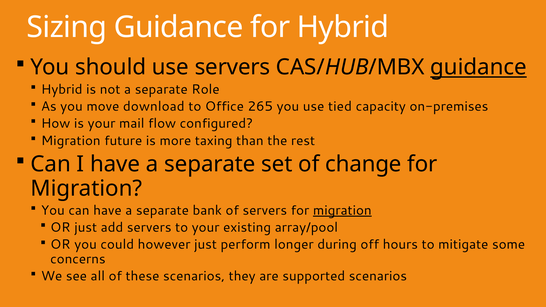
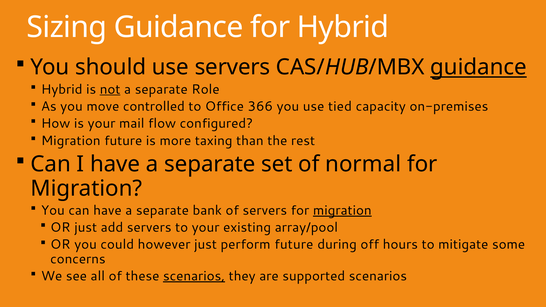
not underline: none -> present (110, 89)
download: download -> controlled (154, 106)
265: 265 -> 366 (260, 106)
change: change -> normal (363, 164)
perform longer: longer -> future (294, 245)
scenarios underline: none -> present (194, 276)
